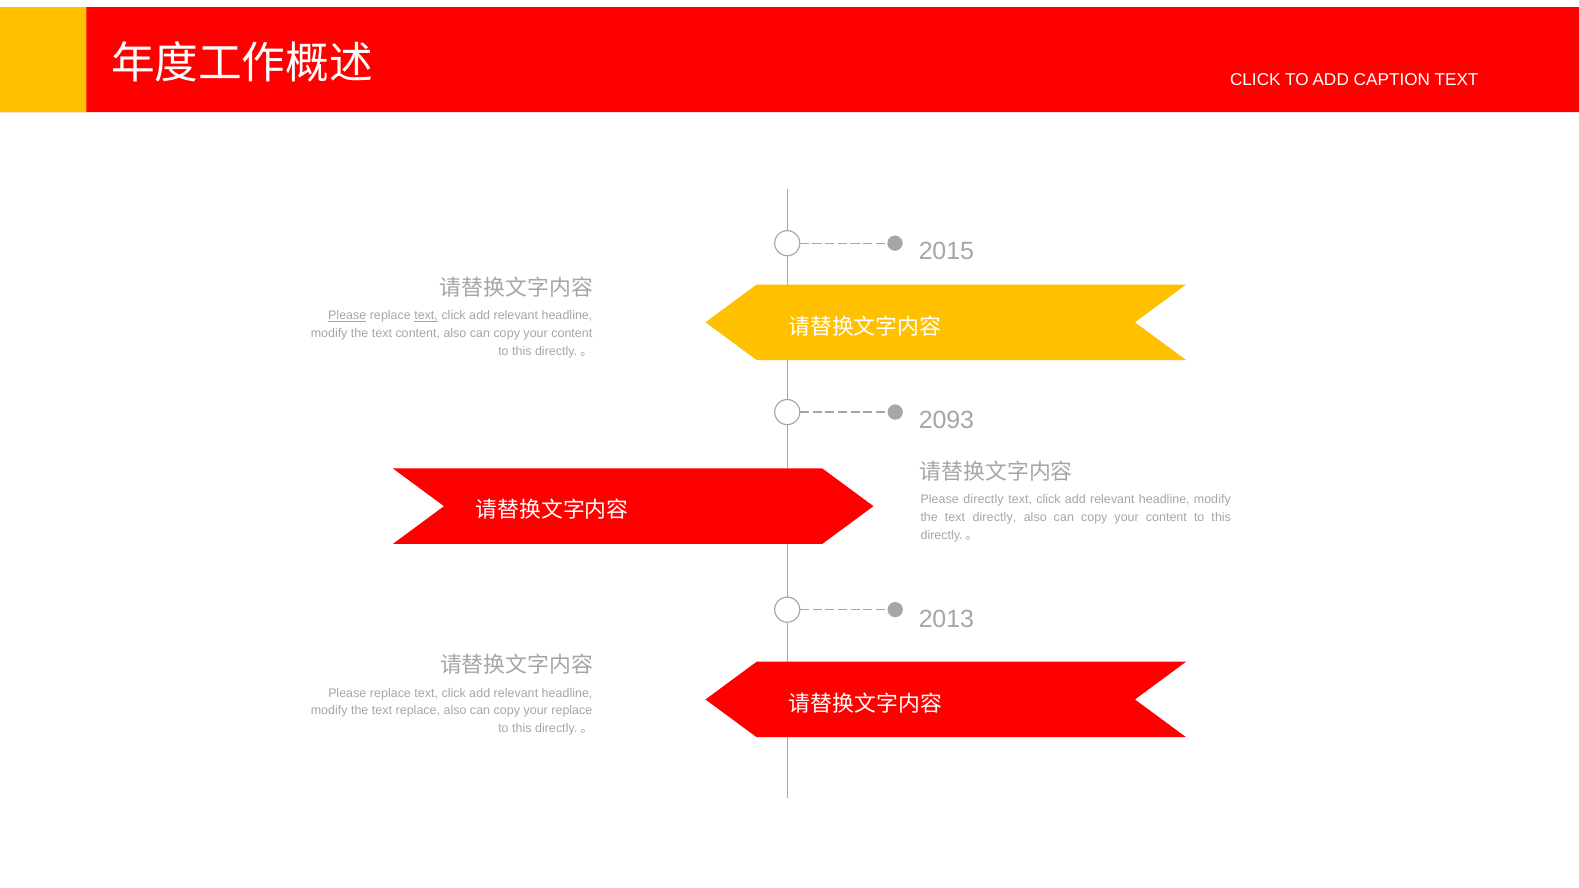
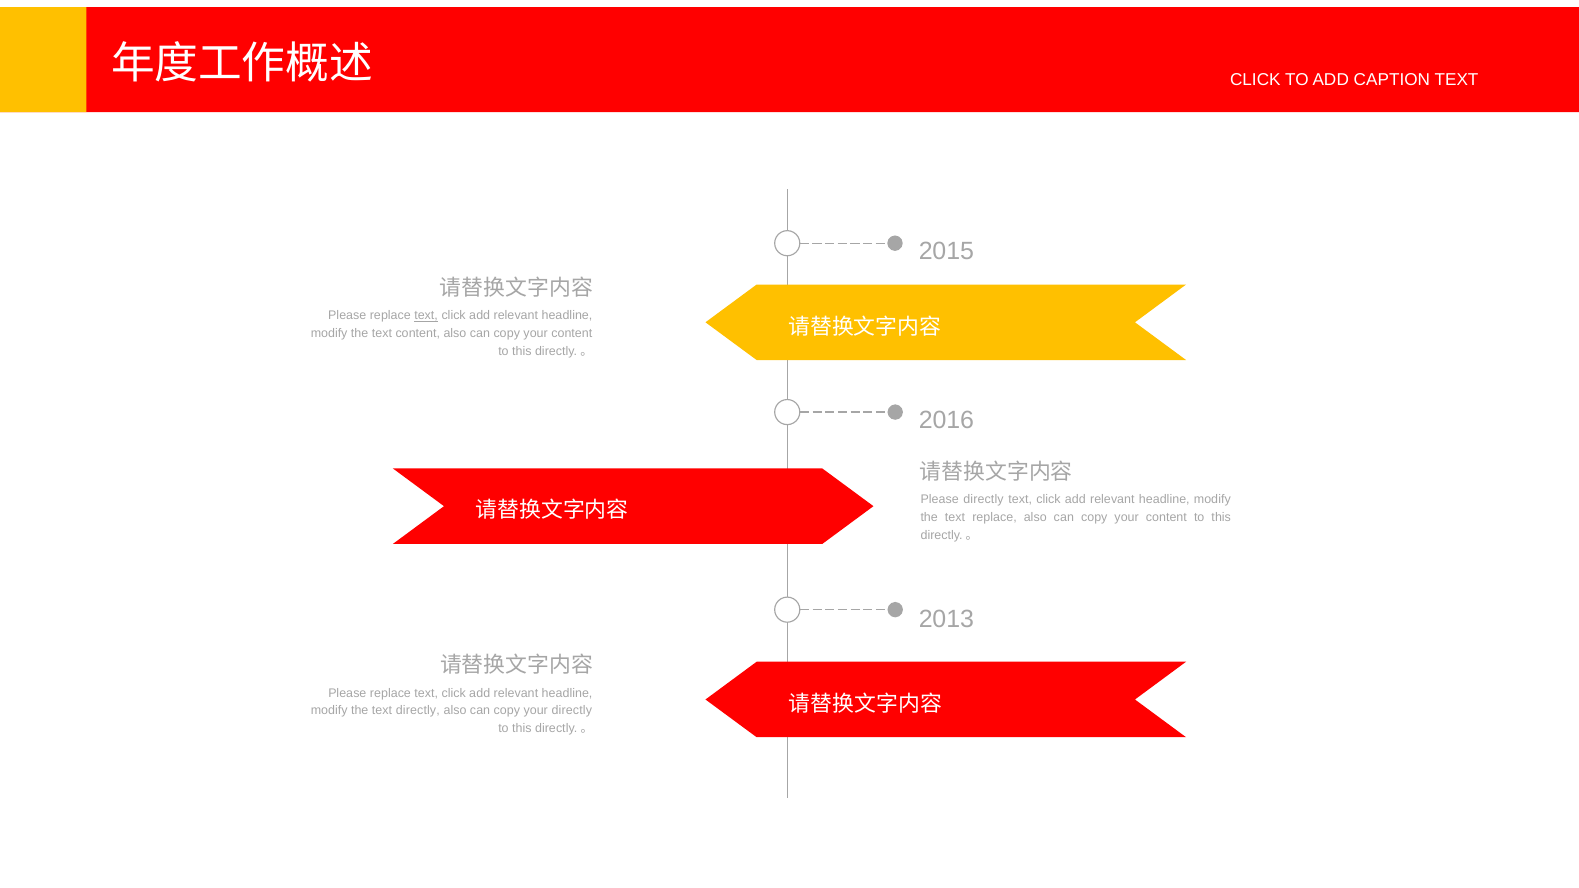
Please underline: present -> none (347, 316)
2093: 2093 -> 2016 (946, 420)
text directly: directly -> replace (995, 518)
text replace: replace -> directly (418, 711)
your replace: replace -> directly (572, 711)
